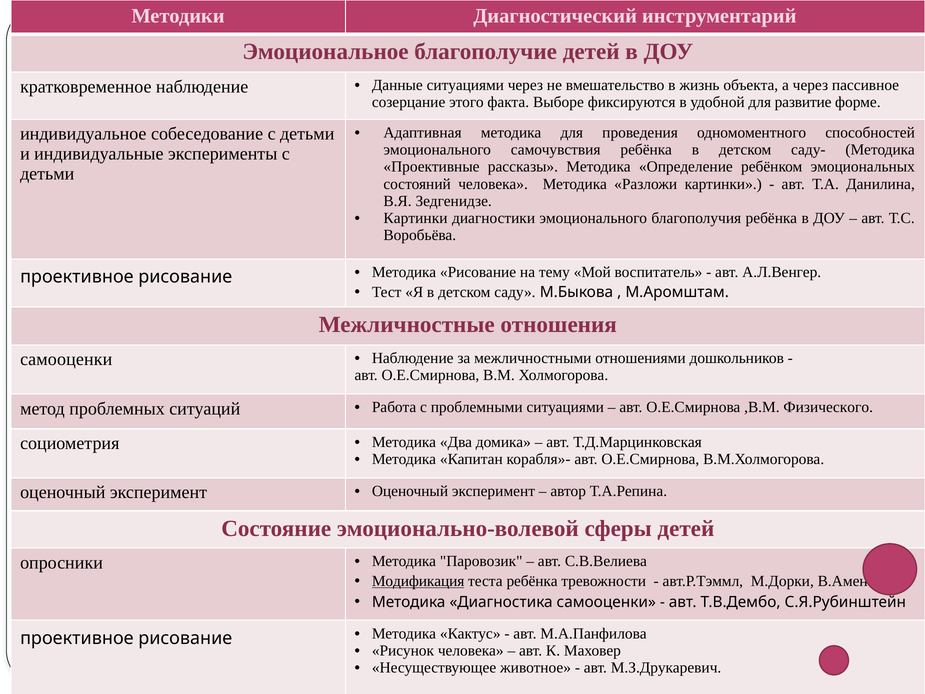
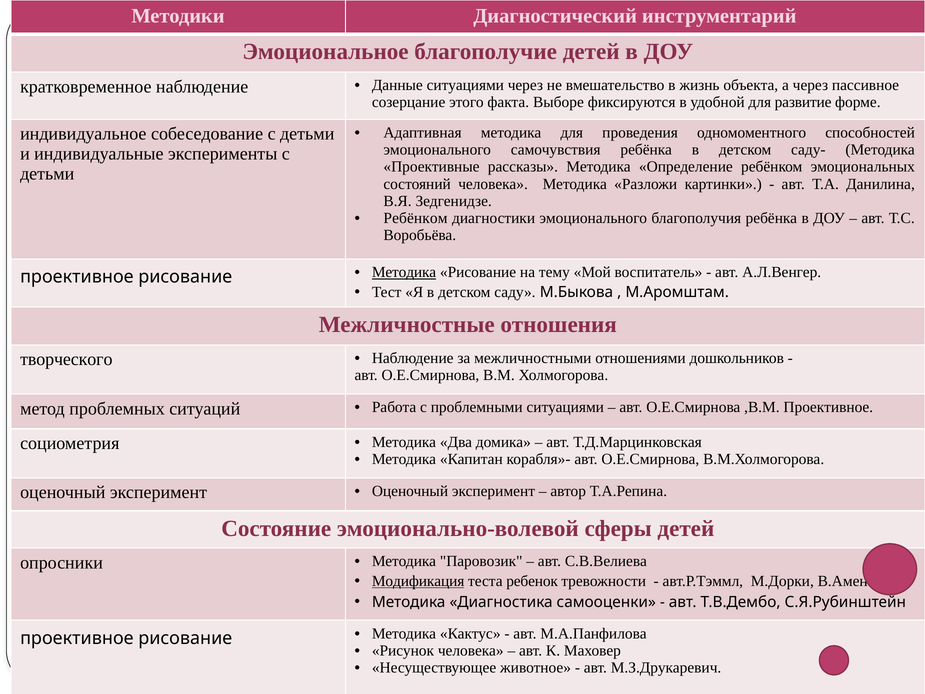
Картинки: Картинки -> Ребёнком (415, 218)
Методика underline: none -> present (404, 272)
самооценки: самооценки -> творческого (66, 359)
,В.М Физического: Физического -> Проективное (828, 407)
теста ребёнка: ребёнка -> ребенок (532, 581)
